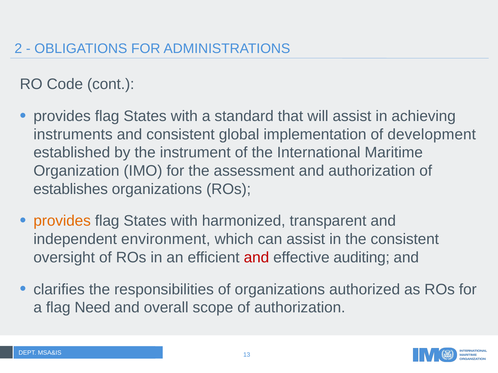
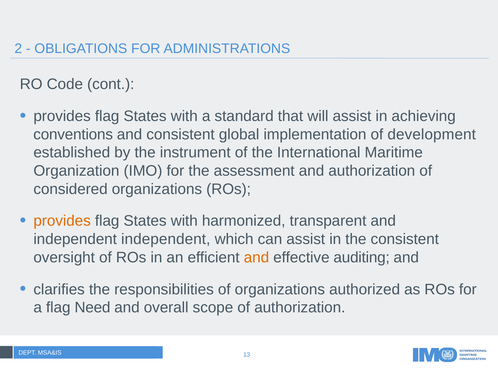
instruments: instruments -> conventions (73, 135)
establishes: establishes -> considered (71, 189)
independent environment: environment -> independent (166, 240)
and colour: red -> orange (256, 258)
